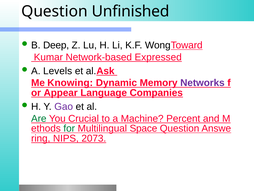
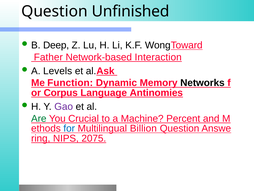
Kumar: Kumar -> Father (48, 57)
Expressed: Expressed -> Interaction (158, 57)
Knowing: Knowing -> Function (70, 83)
Networks colour: purple -> black (202, 83)
Appear: Appear -> Corpus (61, 93)
Companies: Companies -> Antinomies (156, 93)
for colour: green -> blue (69, 128)
Space: Space -> Billion (143, 128)
2073: 2073 -> 2075 (94, 138)
